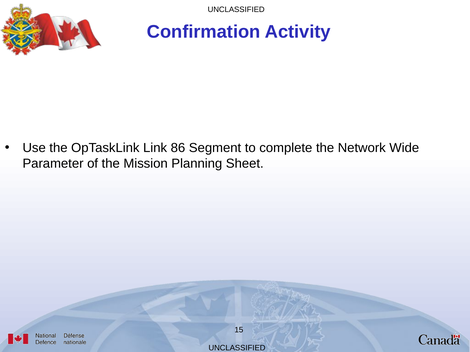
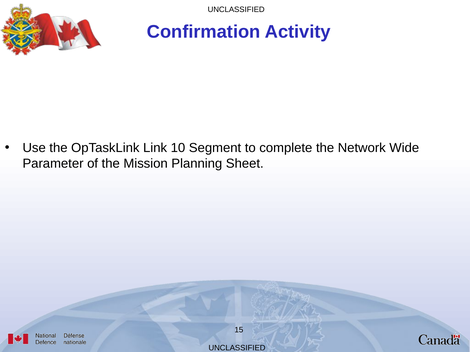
86: 86 -> 10 (178, 148)
